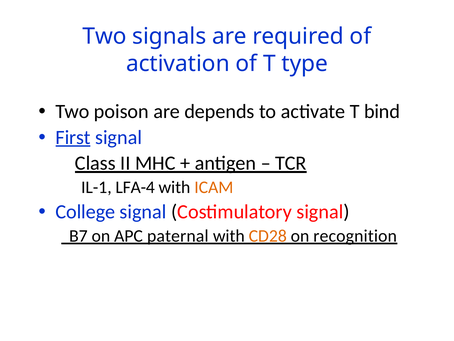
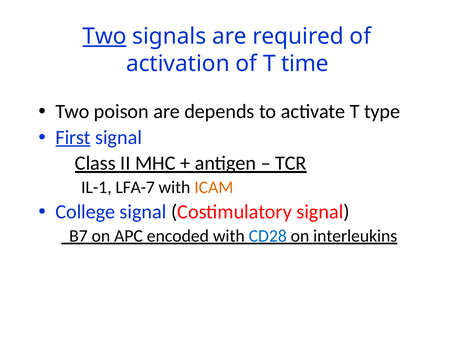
Two underline: none -> present (105, 36)
type: type -> time (305, 64)
bind: bind -> type (382, 111)
LFA-4: LFA-4 -> LFA-7 (135, 187)
paternal: paternal -> encoded (178, 236)
CD28 colour: orange -> blue (268, 236)
recognition: recognition -> interleukins (355, 236)
